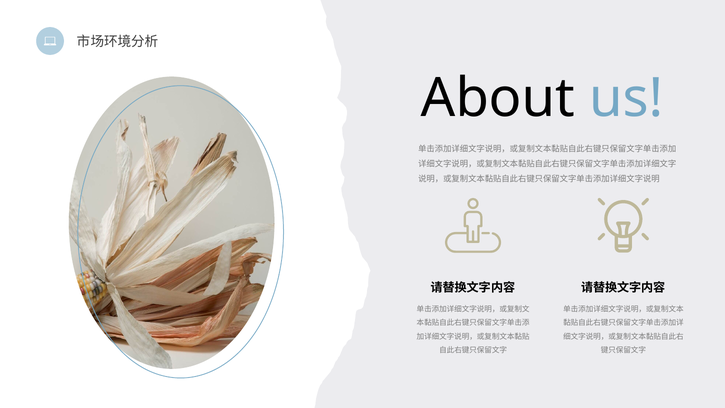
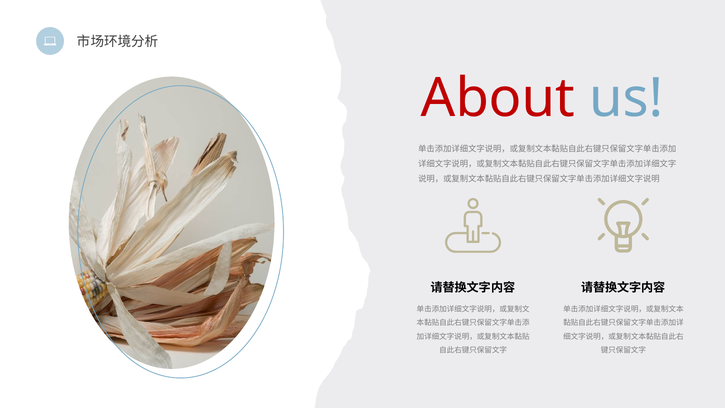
About colour: black -> red (498, 98)
